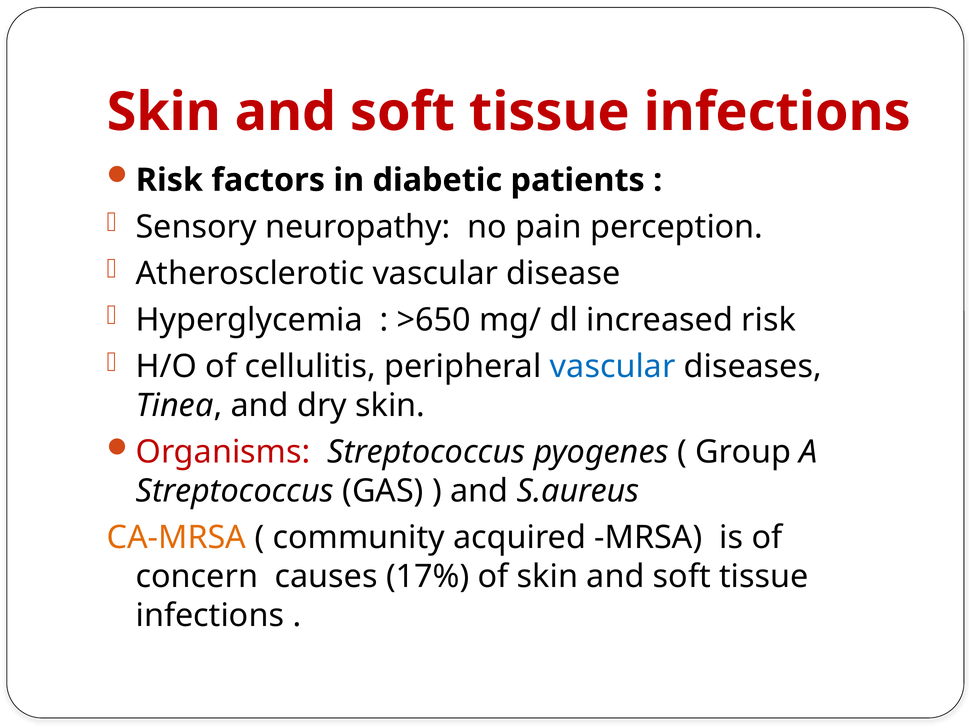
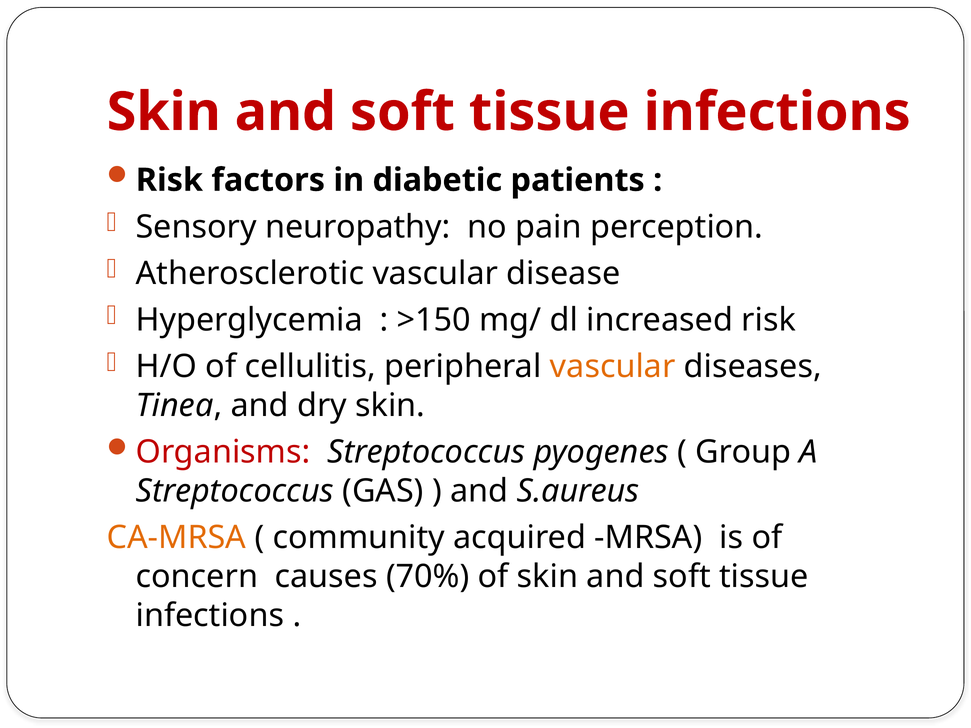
>650: >650 -> >150 (434, 320)
vascular colour: blue -> orange (613, 367)
17%: 17% -> 70% (428, 577)
